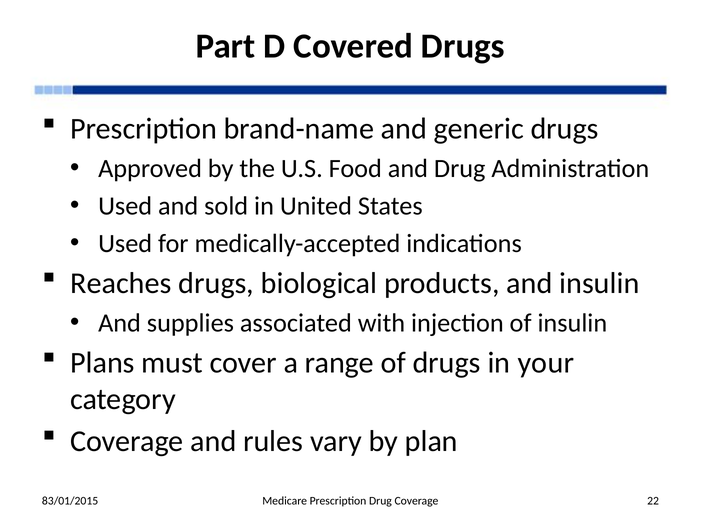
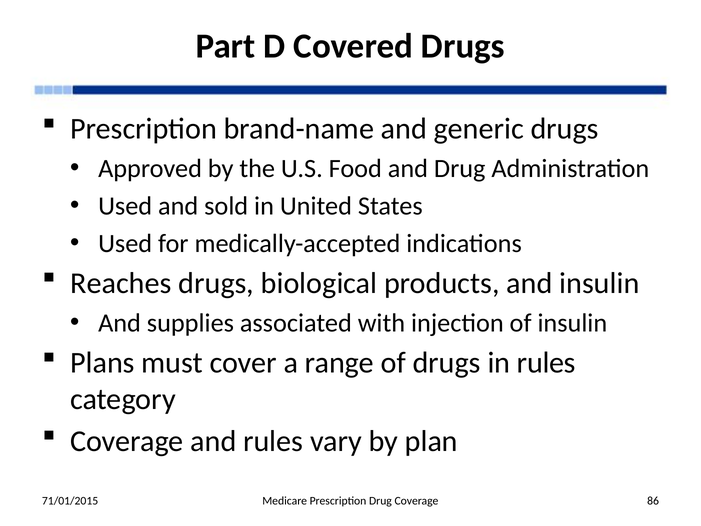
in your: your -> rules (546, 363)
83/01/2015: 83/01/2015 -> 71/01/2015 (70, 501)
22: 22 -> 86 (653, 501)
